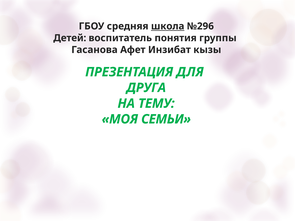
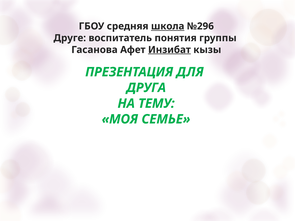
Детей: Детей -> Друге (70, 38)
Инзибат underline: none -> present (169, 50)
СЕМЬИ: СЕМЬИ -> СЕМЬЕ (166, 119)
